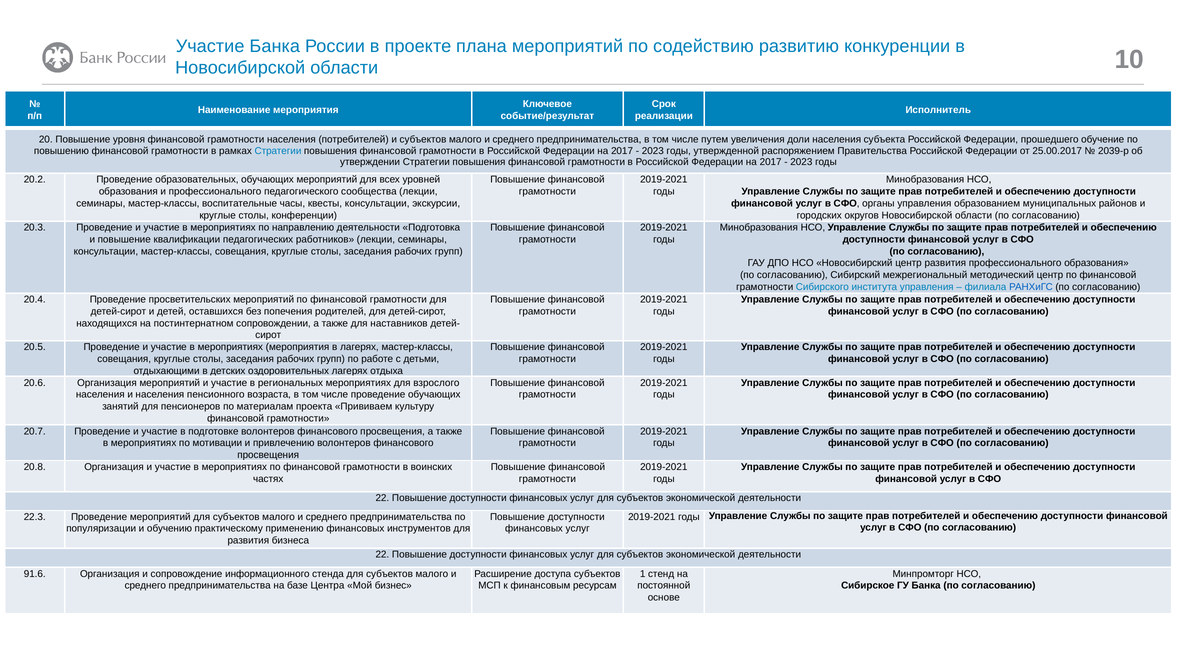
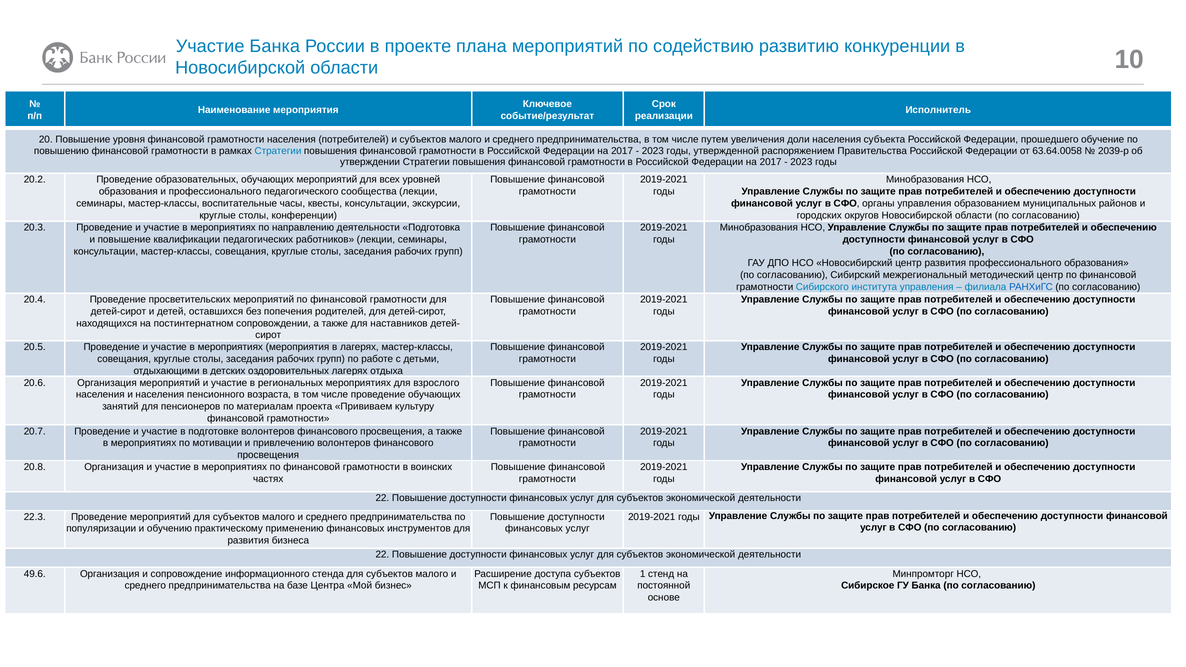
25.00.2017: 25.00.2017 -> 63.64.0058 (1057, 151)
91.6: 91.6 -> 49.6 (35, 574)
